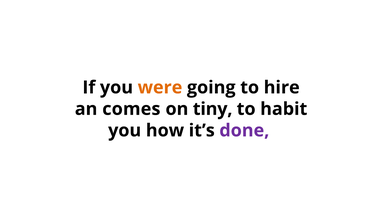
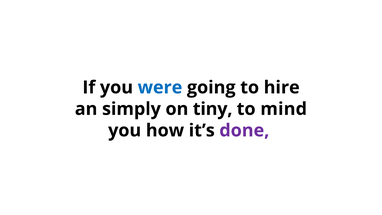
were colour: orange -> blue (160, 87)
comes: comes -> simply (131, 109)
habit: habit -> mind (284, 109)
